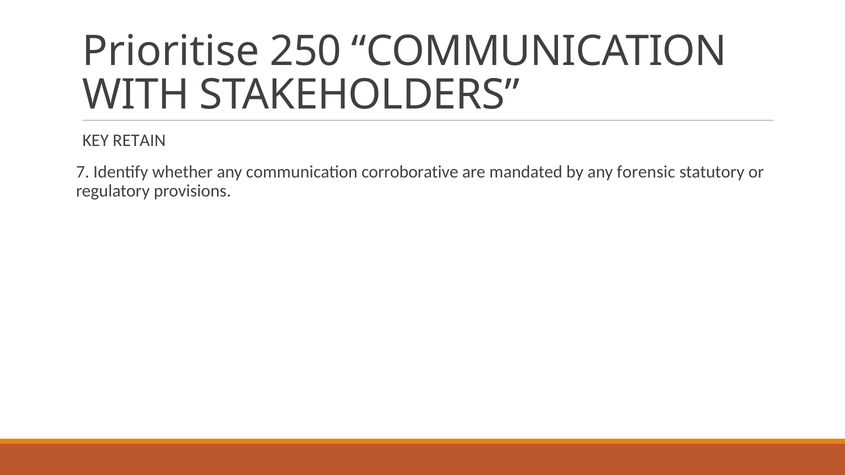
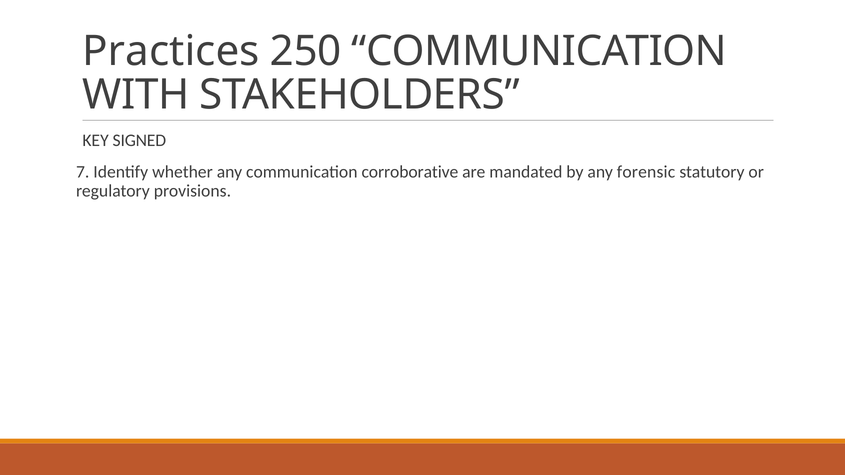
Prioritise: Prioritise -> Practices (171, 52)
RETAIN: RETAIN -> SIGNED (139, 140)
